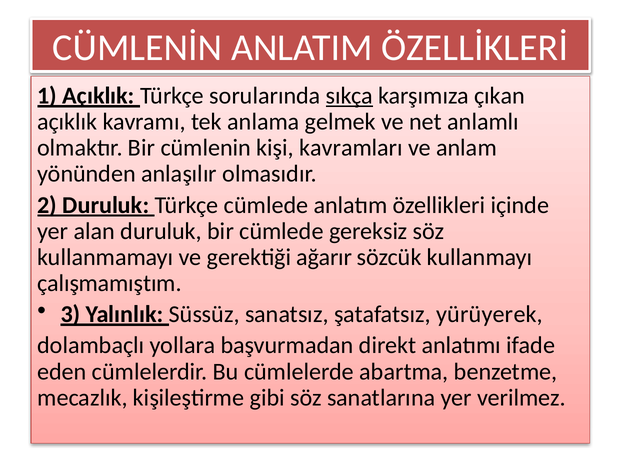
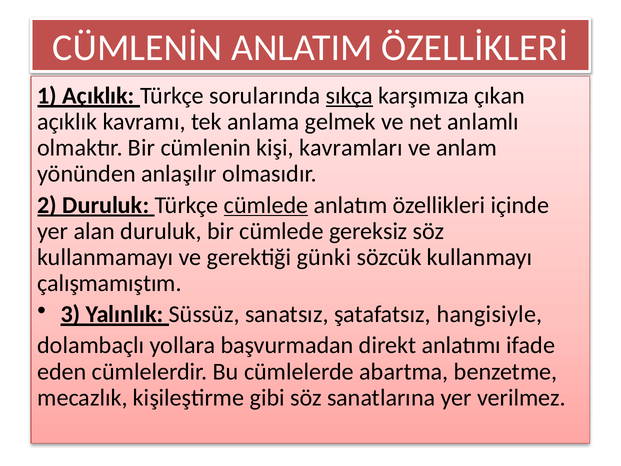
cümlede underline: none -> present (266, 205)
ağarır: ağarır -> günki (324, 257)
yürüyerek: yürüyerek -> hangisiyle (490, 314)
